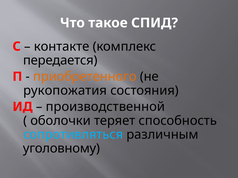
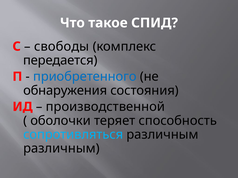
контакте: контакте -> свободы (62, 47)
приобретенного colour: orange -> blue (85, 77)
рукопожатия: рукопожатия -> обнаружения (65, 91)
уголовному: уголовному -> различным (61, 149)
